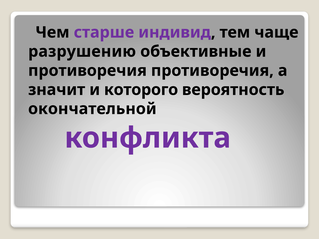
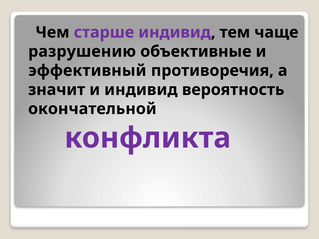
противоречия: противоречия -> эффективный (87, 71)
и которого: которого -> индивид (141, 90)
